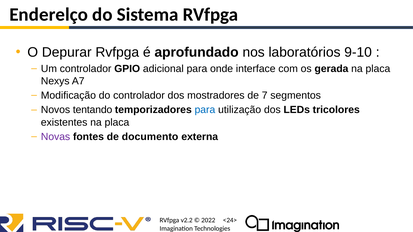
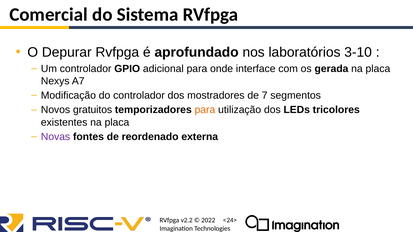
Enderelço: Enderelço -> Comercial (49, 15)
9-10: 9-10 -> 3-10 (358, 52)
tentando: tentando -> gratuitos (93, 110)
para colour: blue -> orange (205, 110)
documento: documento -> reordenado (150, 137)
